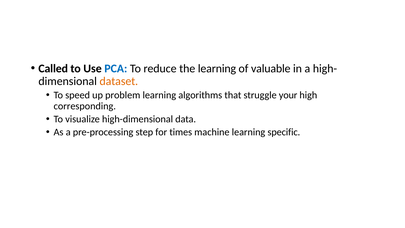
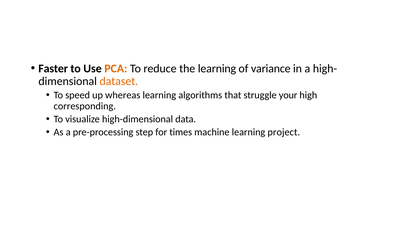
Called: Called -> Faster (53, 68)
PCA colour: blue -> orange (116, 68)
valuable: valuable -> variance (271, 68)
problem: problem -> whereas (123, 95)
specific: specific -> project (284, 132)
